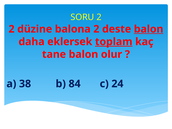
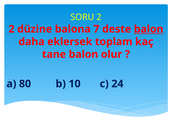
balona 2: 2 -> 7 (96, 29)
toplam underline: present -> none (114, 42)
38: 38 -> 80 (25, 84)
84: 84 -> 10 (75, 84)
